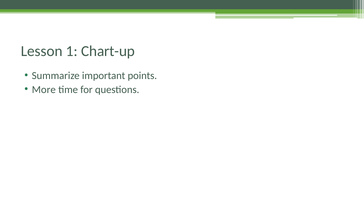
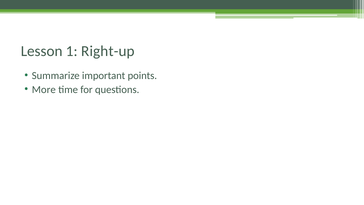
Chart-up: Chart-up -> Right-up (108, 51)
